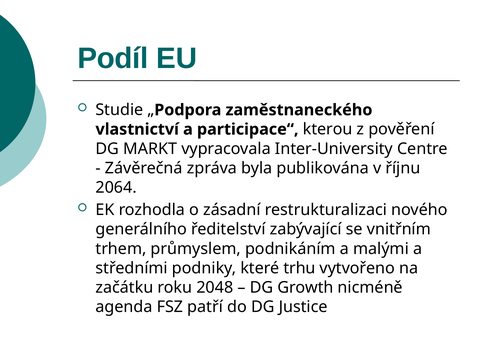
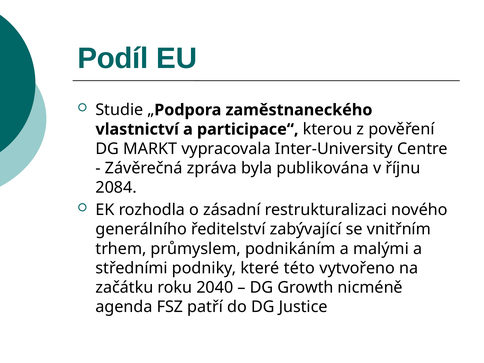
2064: 2064 -> 2084 (116, 187)
trhu: trhu -> této (299, 268)
2048: 2048 -> 2040 (215, 287)
